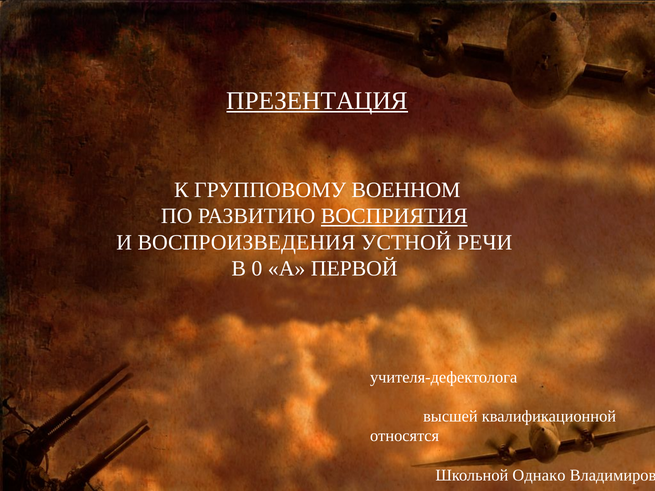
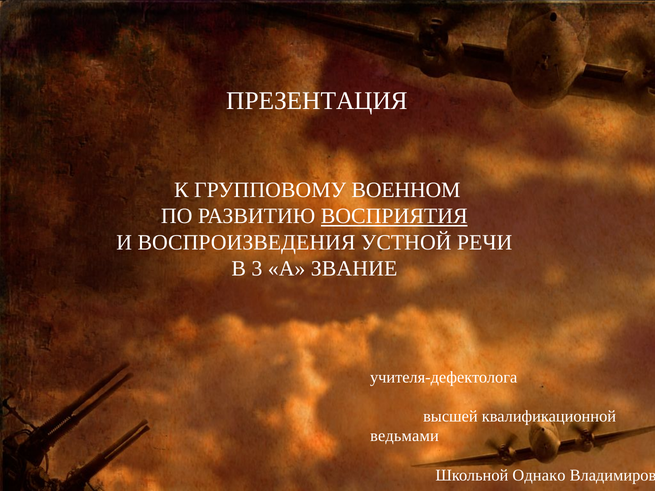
ПРЕЗЕНТАЦИЯ underline: present -> none (317, 101)
0: 0 -> 3 (257, 269)
ПЕРВОЙ: ПЕРВОЙ -> ЗВАНИЕ (354, 269)
относятся: относятся -> ведьмами (404, 436)
